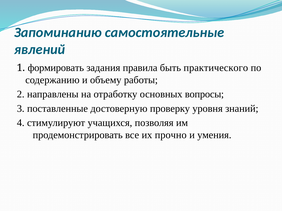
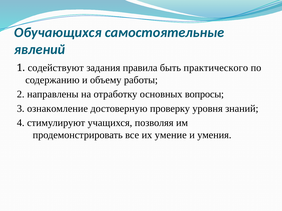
Запоминанию: Запоминанию -> Обучающихся (58, 33)
формировать: формировать -> содействуют (56, 68)
поставленные: поставленные -> ознакомление (57, 109)
прочно: прочно -> умение (171, 135)
